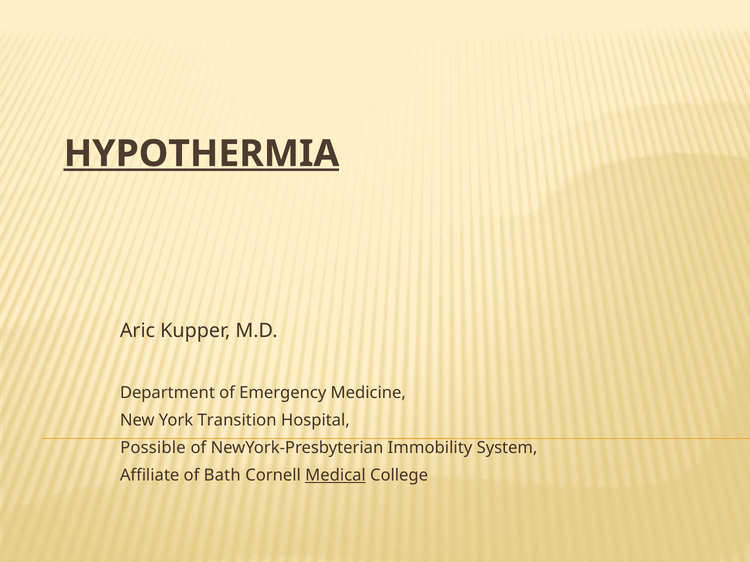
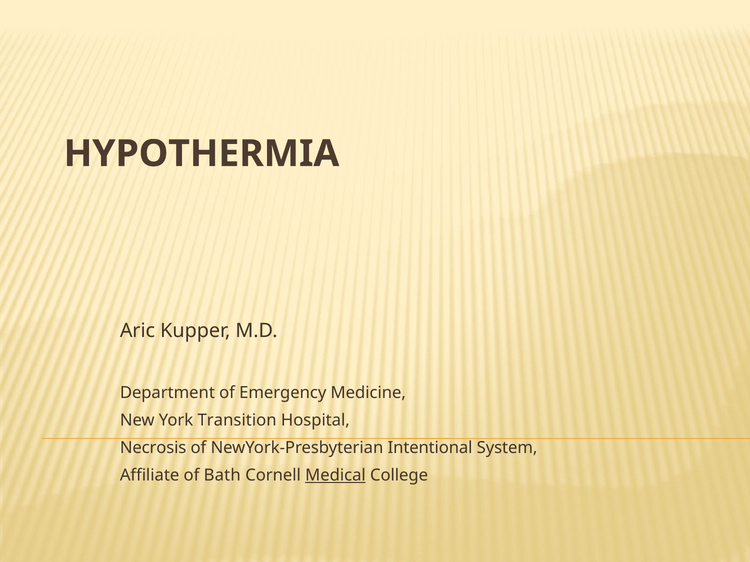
HYPOTHERMIA underline: present -> none (201, 154)
Possible: Possible -> Necrosis (153, 448)
Immobility: Immobility -> Intentional (430, 448)
